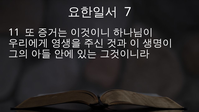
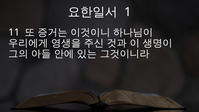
7: 7 -> 1 (128, 12)
